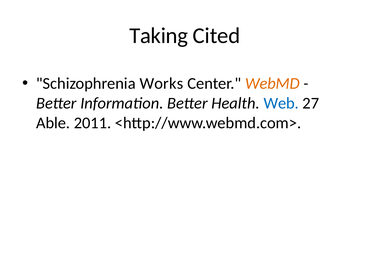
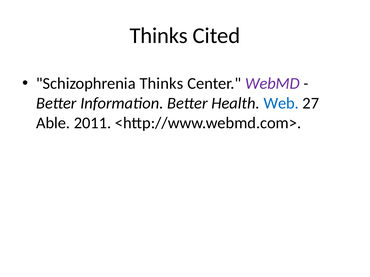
Taking: Taking -> Thinks (159, 36)
Schizophrenia Works: Works -> Thinks (161, 84)
WebMD colour: orange -> purple (272, 84)
